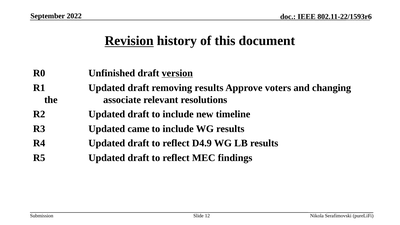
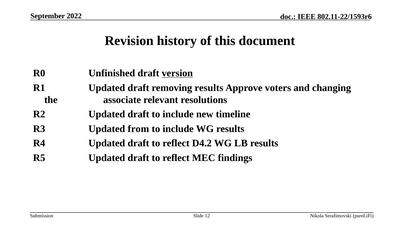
Revision underline: present -> none (129, 41)
came: came -> from (138, 129)
D4.9: D4.9 -> D4.2 (202, 143)
